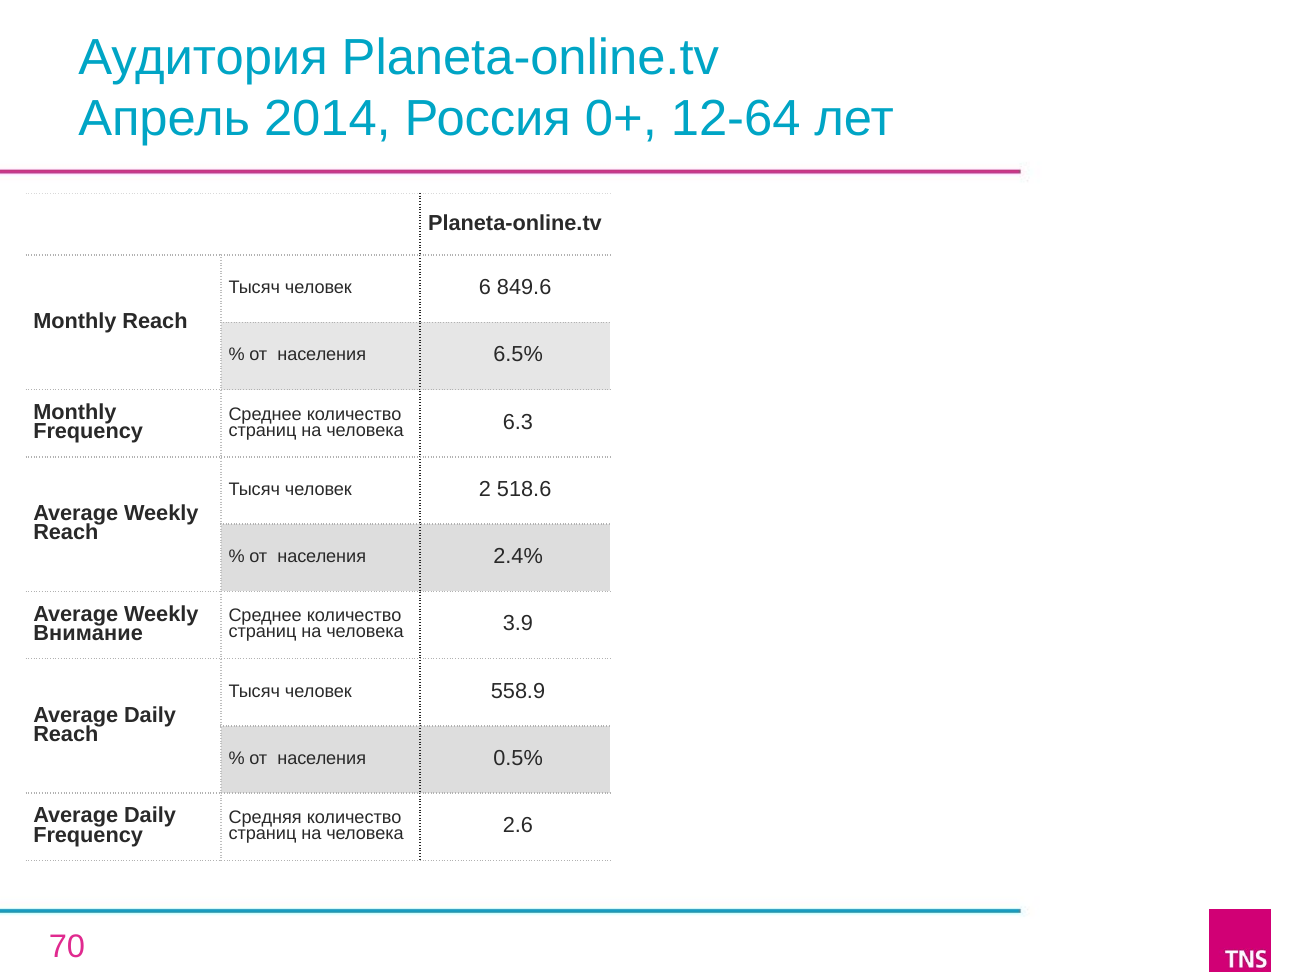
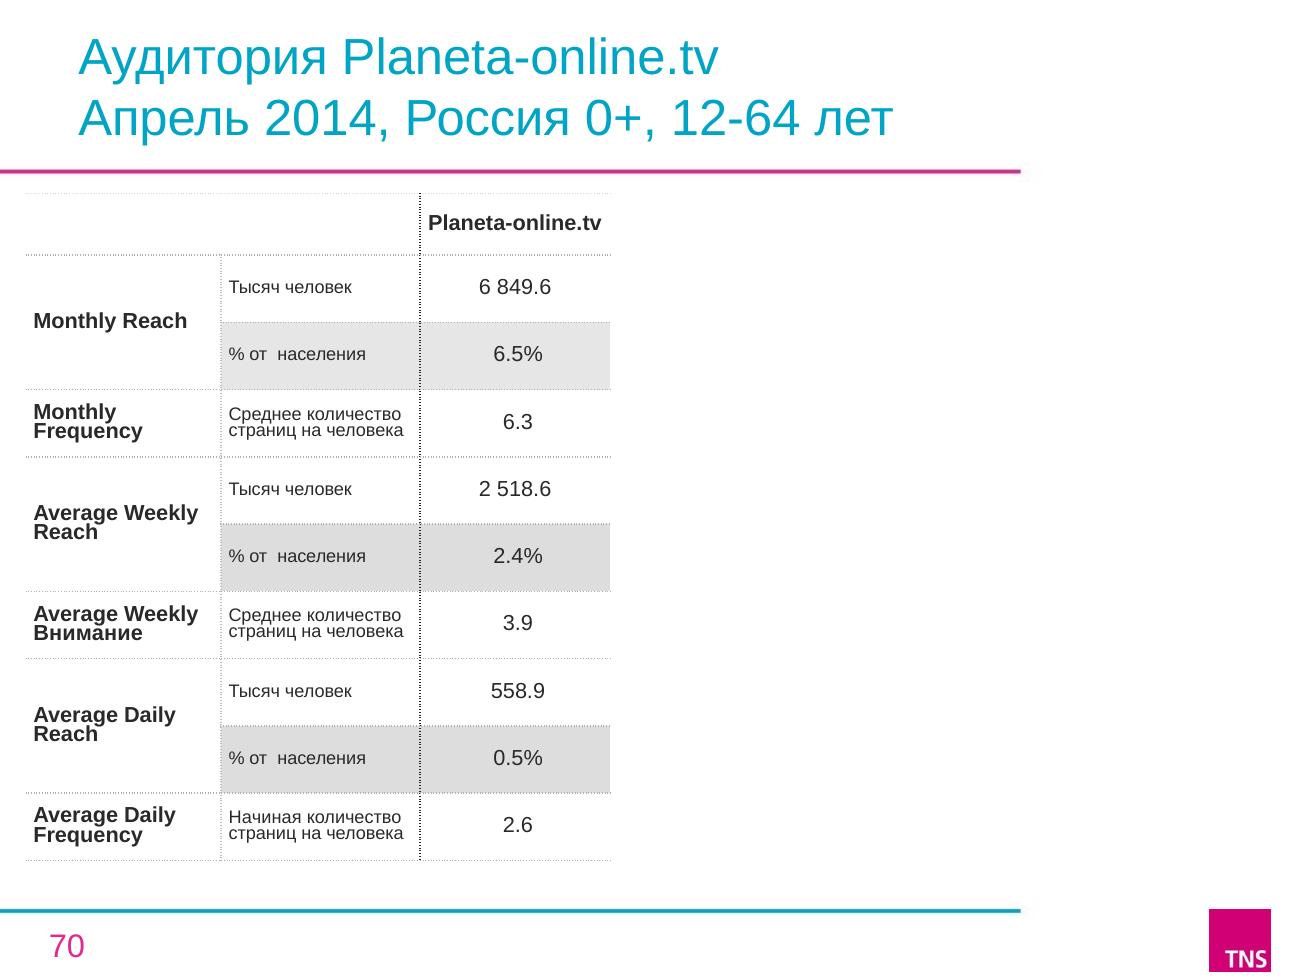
Средняя: Средняя -> Начиная (265, 818)
